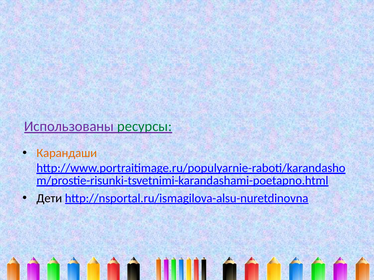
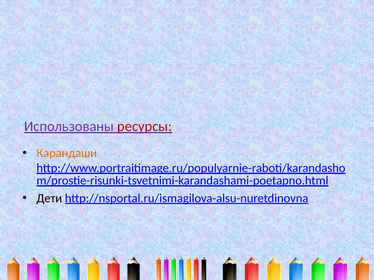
ресурсы colour: green -> red (145, 127)
